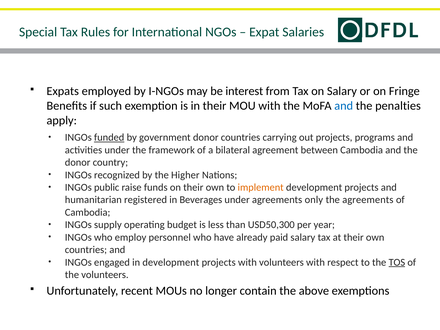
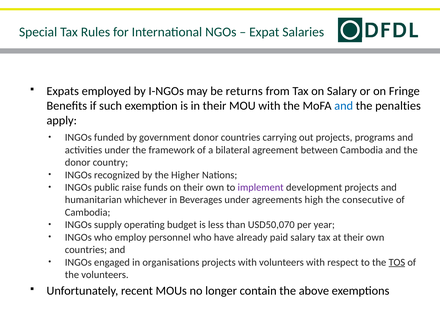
interest: interest -> returns (244, 91)
funded underline: present -> none (109, 138)
implement colour: orange -> purple (261, 187)
registered: registered -> whichever (146, 200)
only: only -> high (314, 200)
the agreements: agreements -> consecutive (368, 200)
USD50,300: USD50,300 -> USD50,070 (271, 225)
in development: development -> organisations (171, 262)
